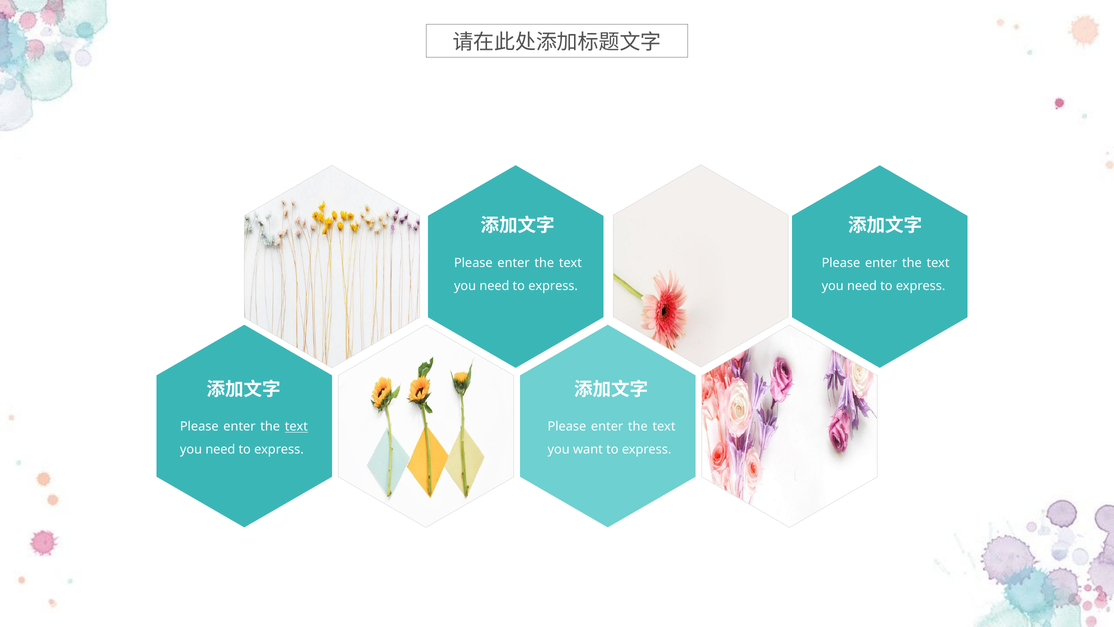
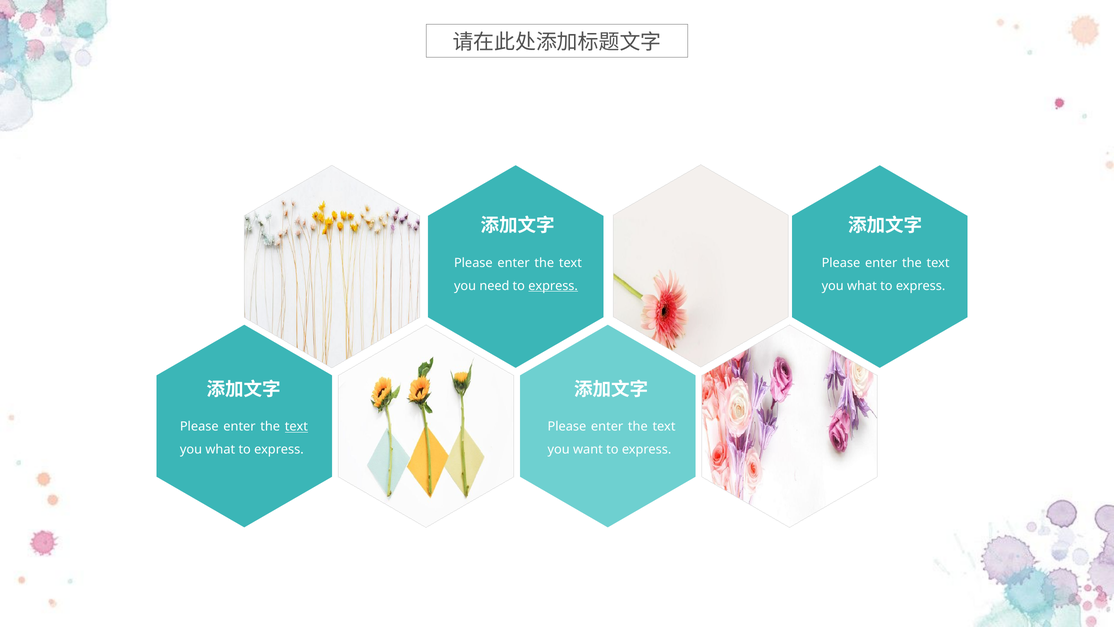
express underline: none -> present (553, 286)
need: need -> what (862, 286)
need: need -> what (220, 449)
